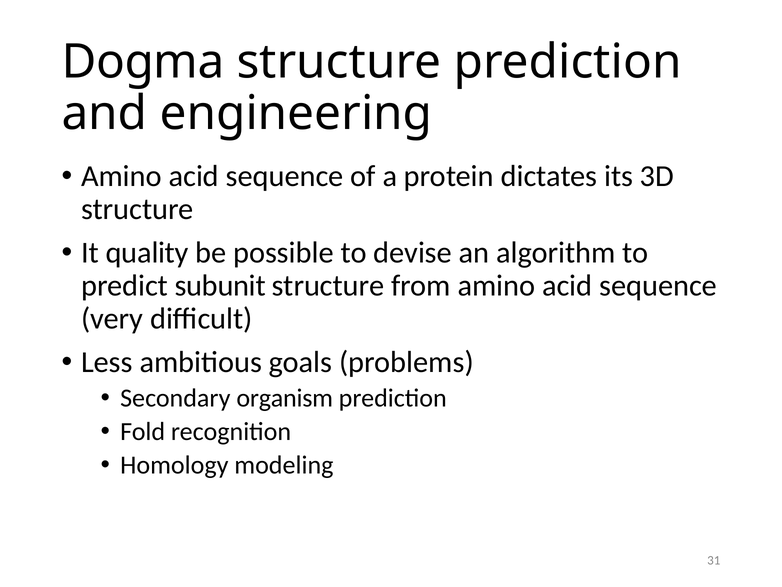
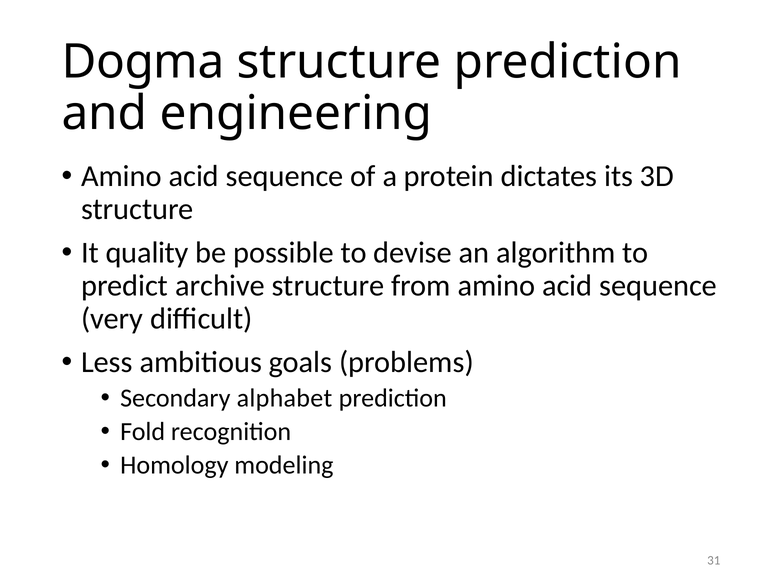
subunit: subunit -> archive (220, 285)
organism: organism -> alphabet (284, 398)
